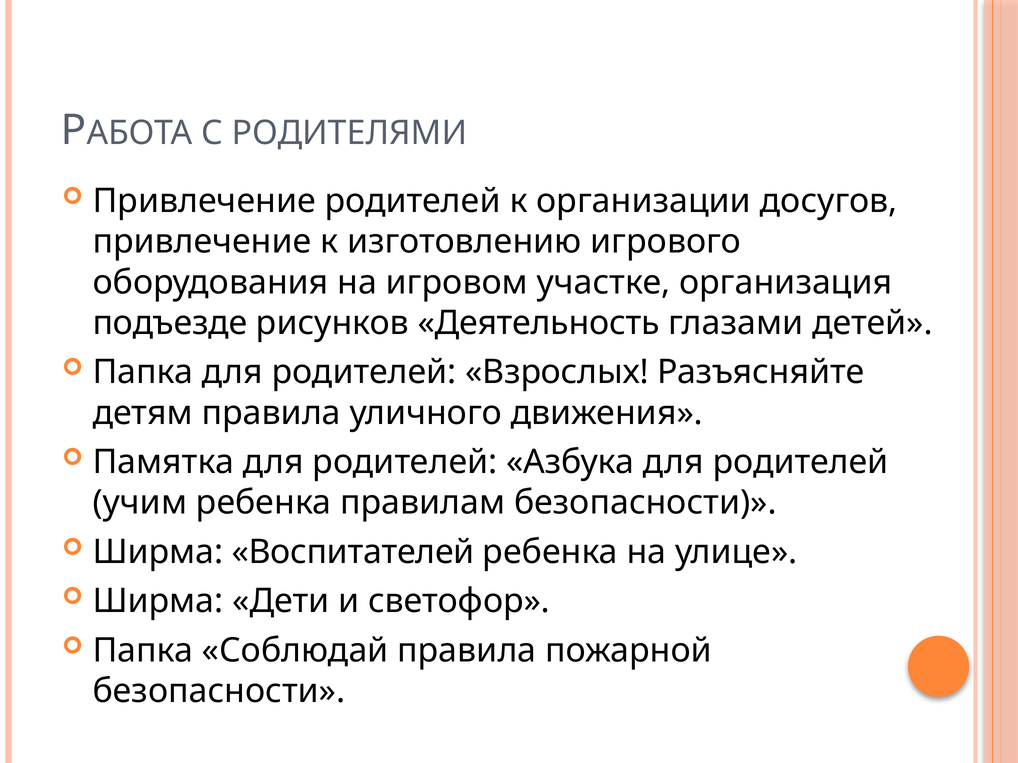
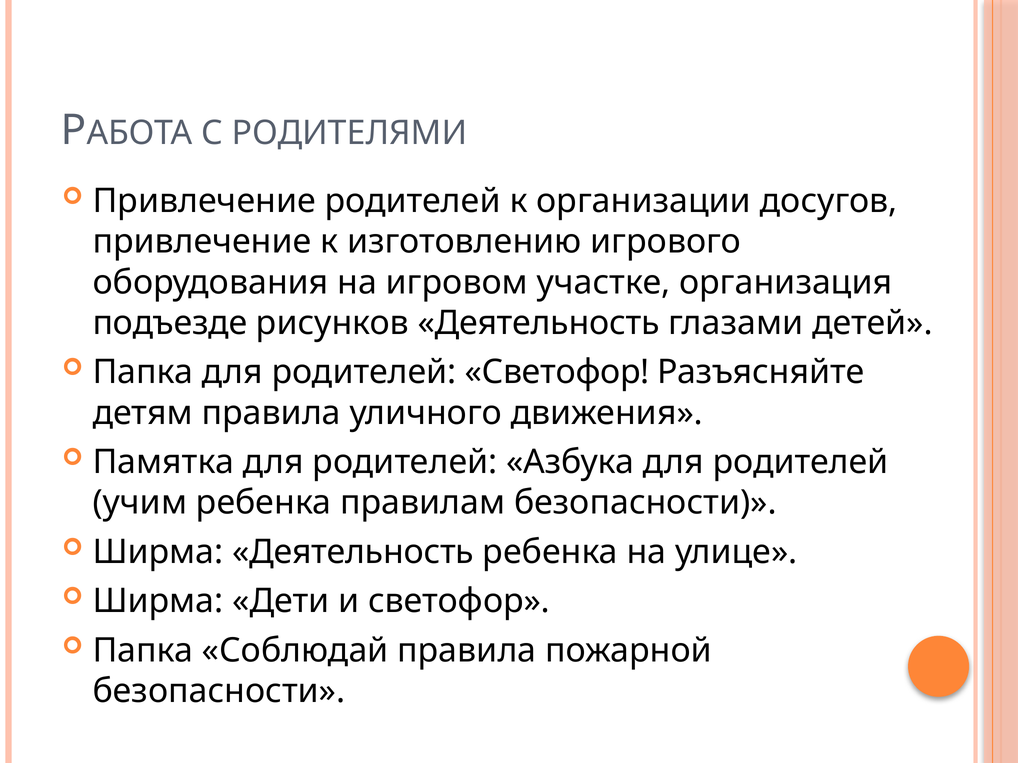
родителей Взрослых: Взрослых -> Светофор (557, 372)
Ширма Воспитателей: Воспитателей -> Деятельность (353, 552)
